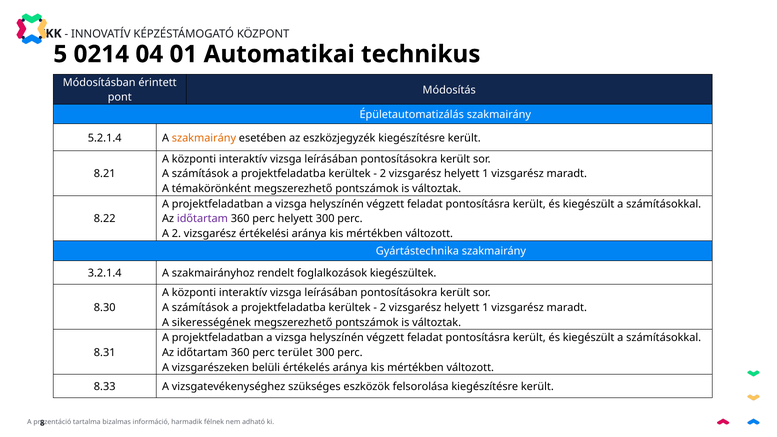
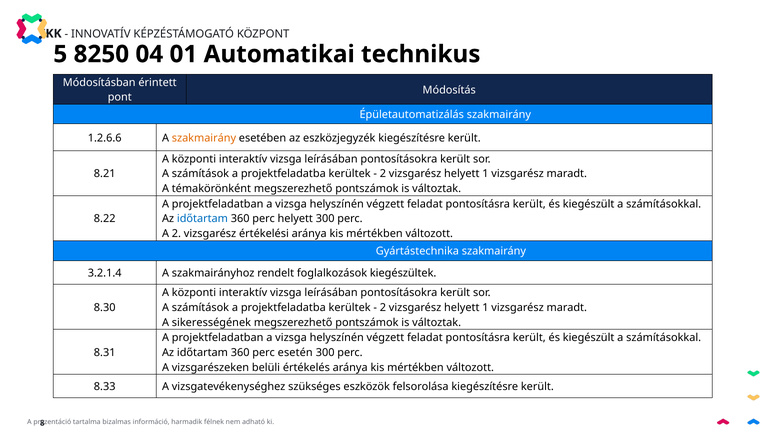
0214: 0214 -> 8250 (101, 54)
5.2.1.4: 5.2.1.4 -> 1.2.6.6 (105, 138)
időtartam colour: purple -> blue (202, 219)
terület: terület -> esetén (295, 353)
